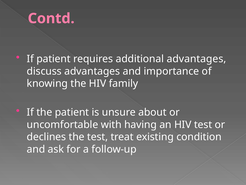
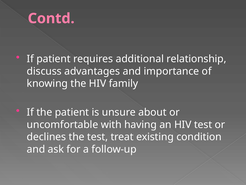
additional advantages: advantages -> relationship (196, 59)
